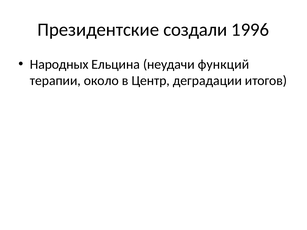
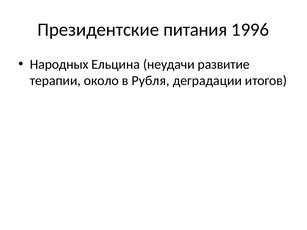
создали: создали -> питания (195, 30)
функций: функций -> развитие (224, 64)
Центр: Центр -> Рубля (151, 81)
